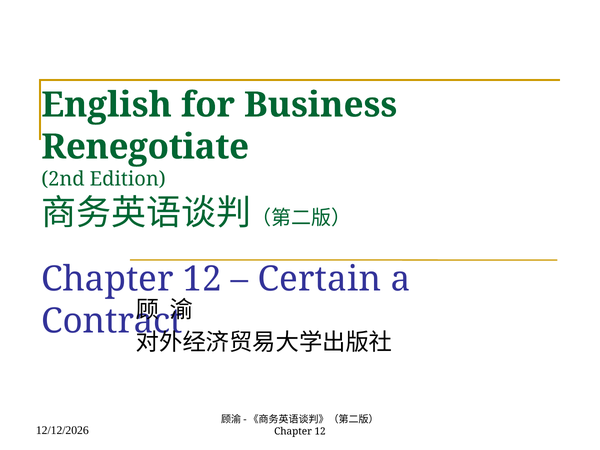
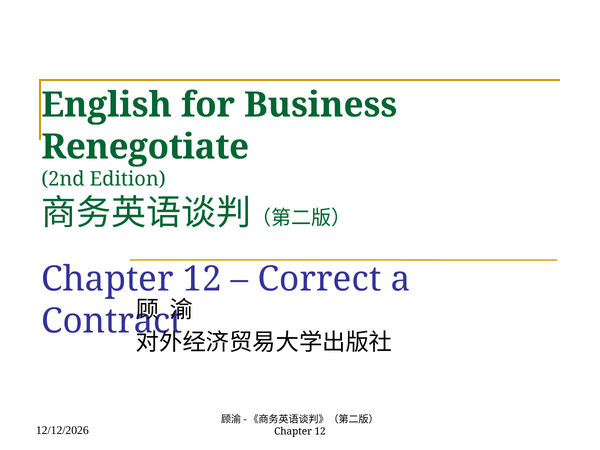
Certain: Certain -> Correct (320, 279)
